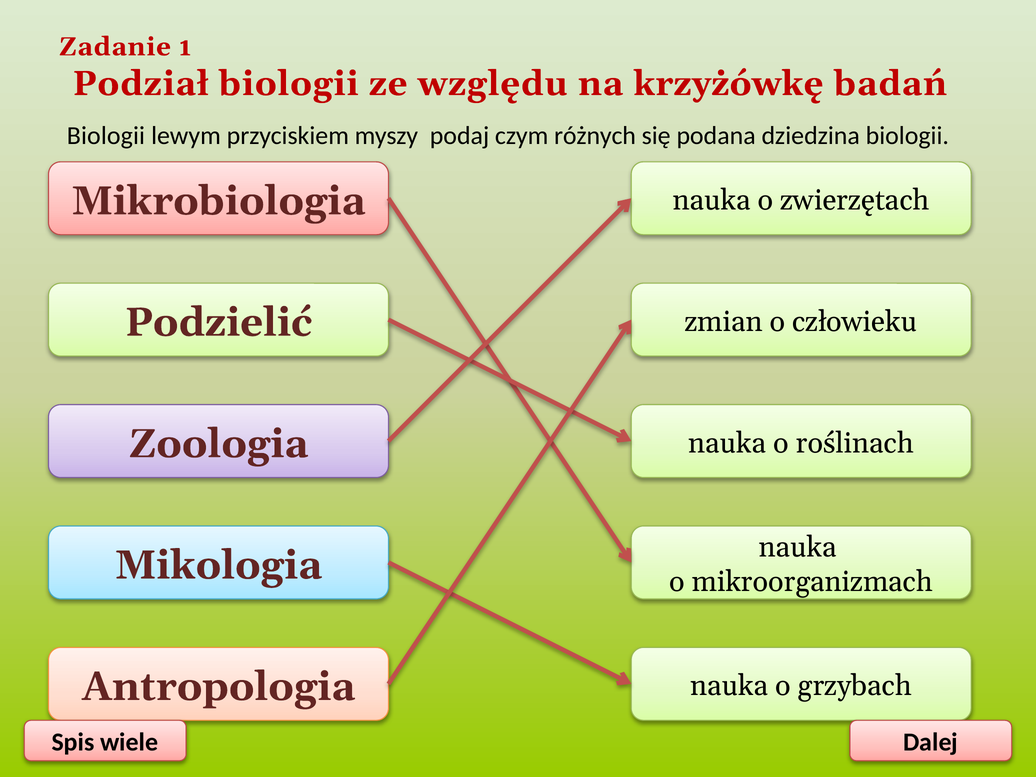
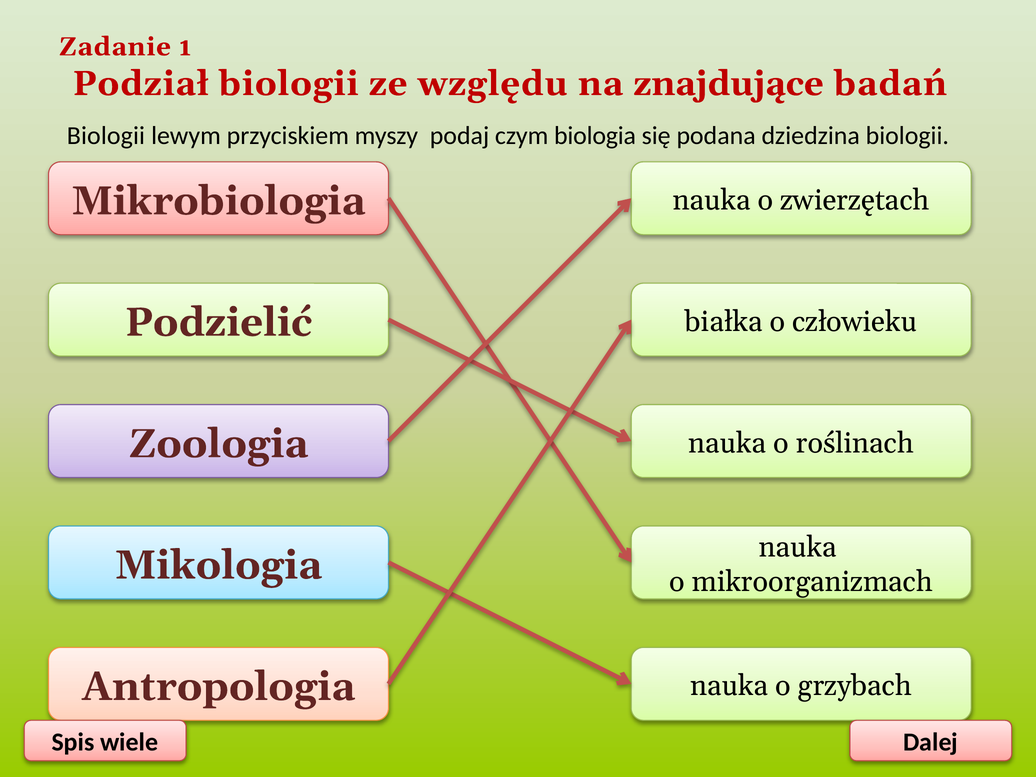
krzyżówkę: krzyżówkę -> znajdujące (729, 84)
różnych: różnych -> biologia (595, 136)
zmian: zmian -> białka (724, 322)
